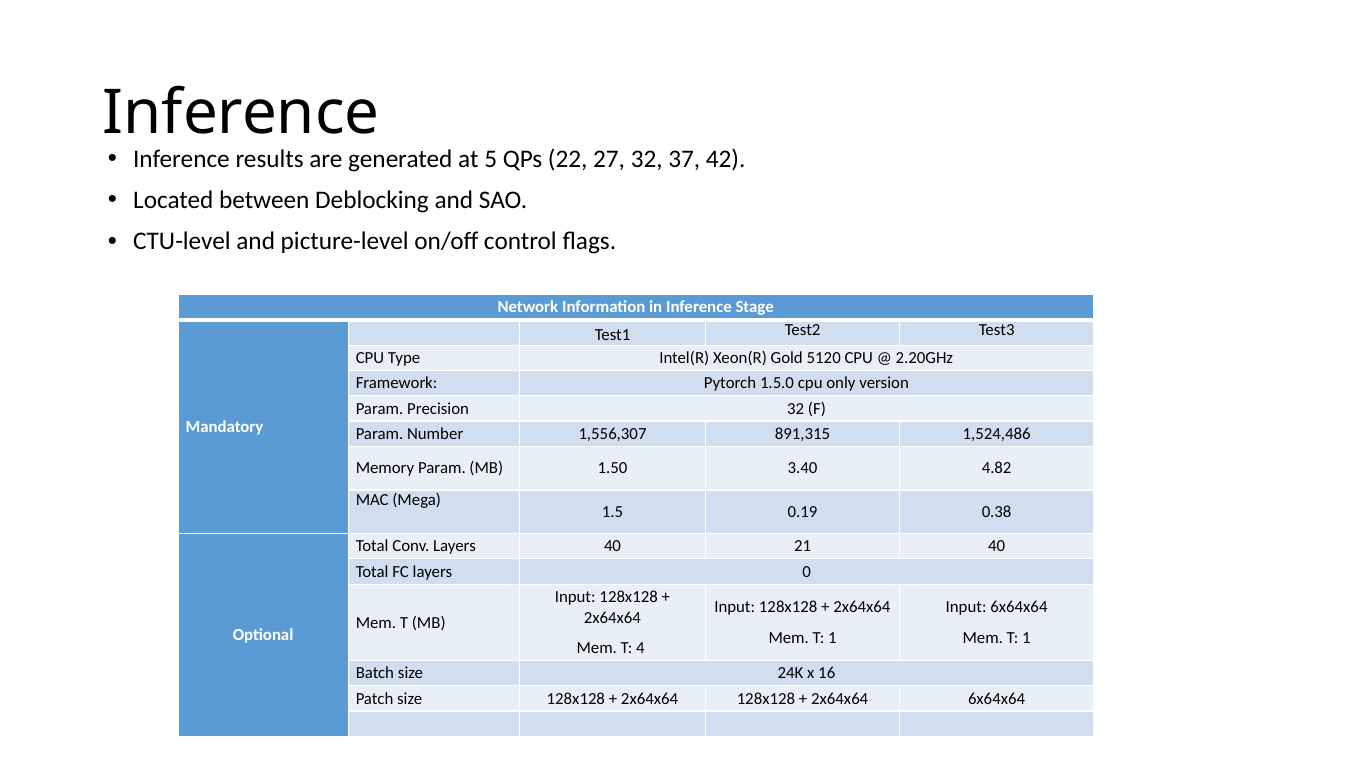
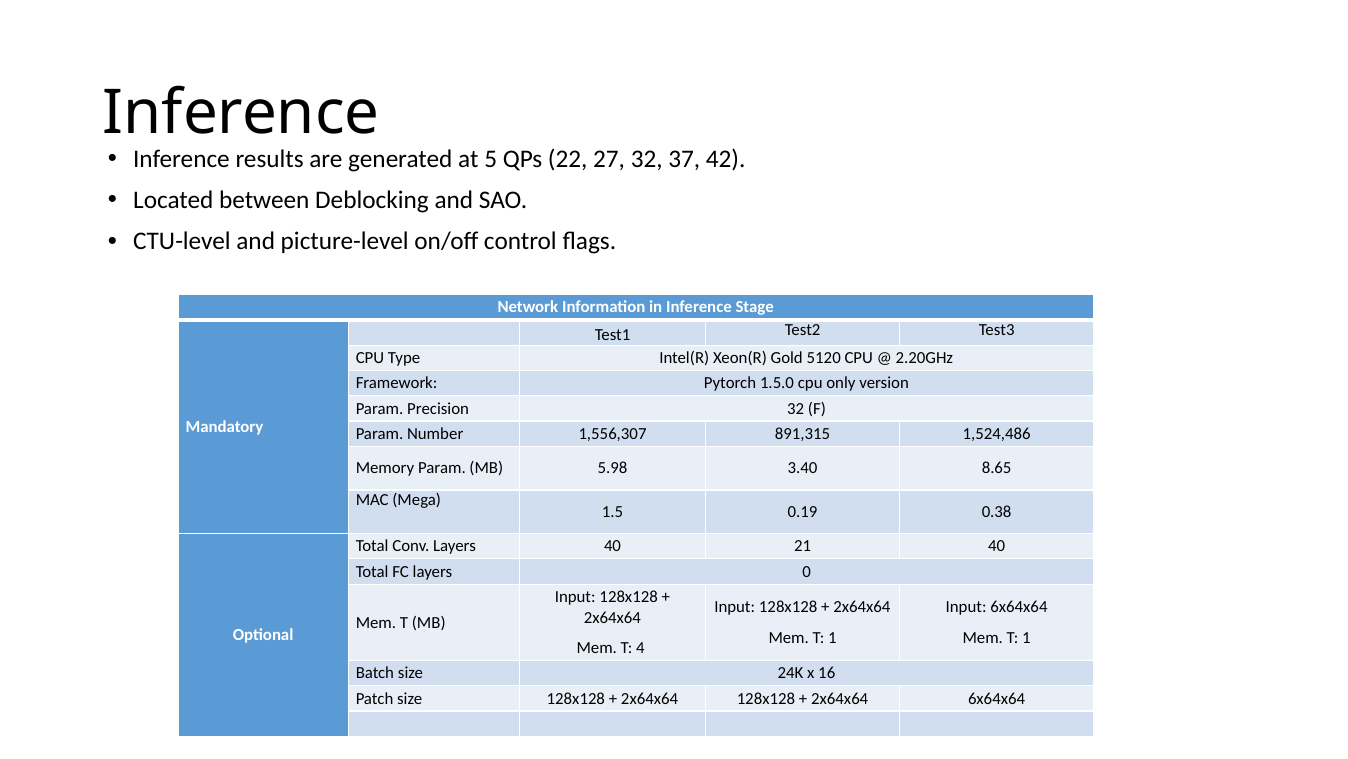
1.50: 1.50 -> 5.98 (613, 468)
4.82: 4.82 -> 8.65 (997, 468)
